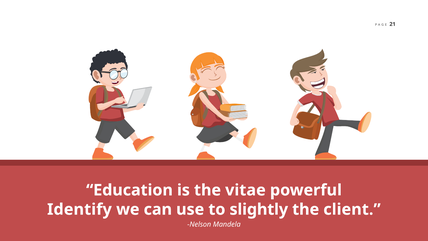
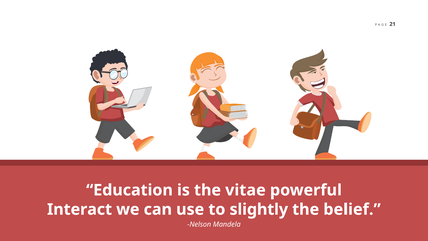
Identify: Identify -> Interact (80, 209)
client: client -> belief (352, 209)
